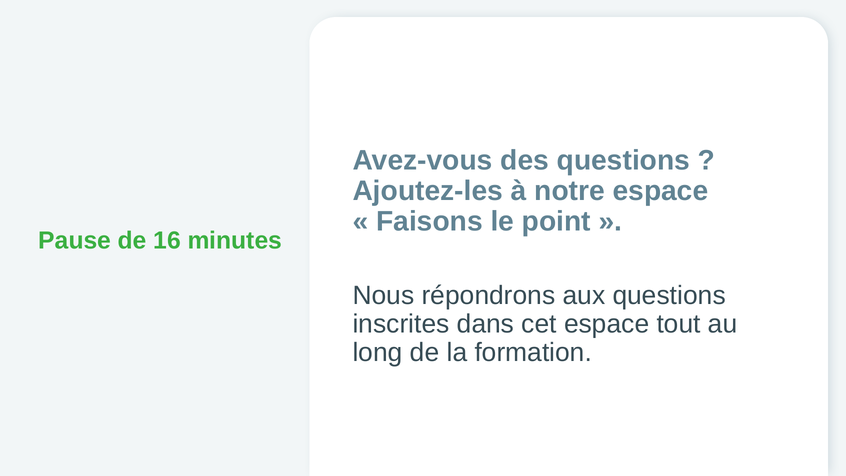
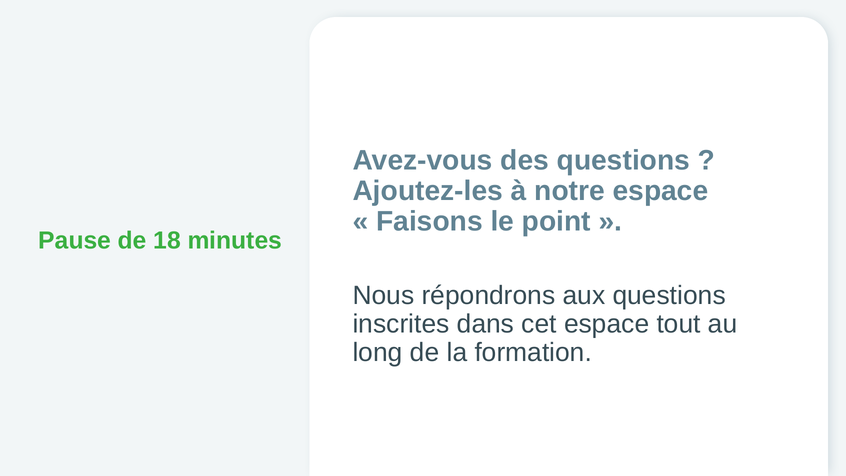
16: 16 -> 18 (167, 240)
